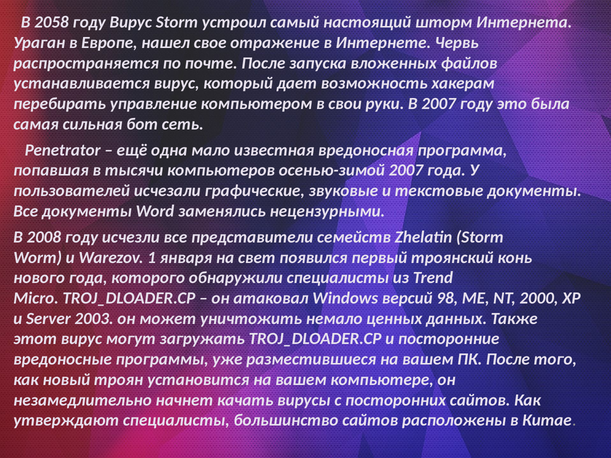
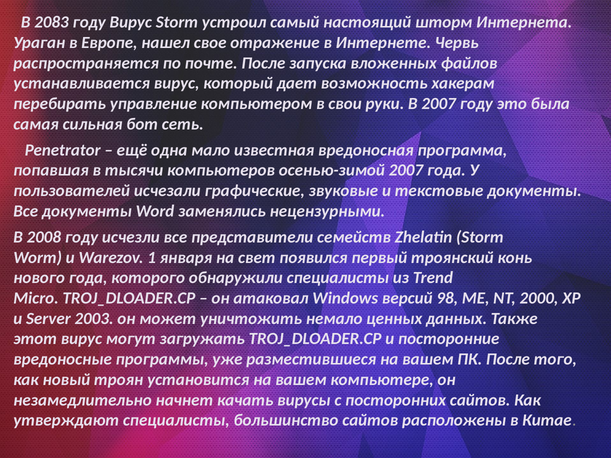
2058: 2058 -> 2083 (51, 22)
